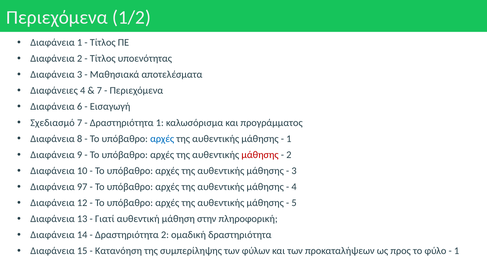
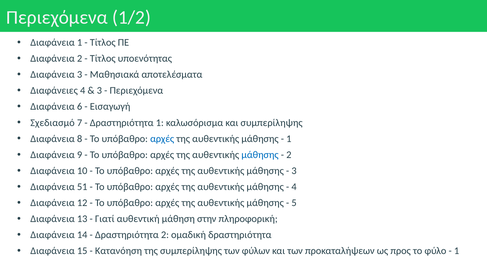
7: 7 -> 3 (99, 91)
και προγράμματος: προγράμματος -> συμπερίληψης (272, 123)
μάθησης colour: red -> blue (260, 155)
97: 97 -> 51 (82, 187)
